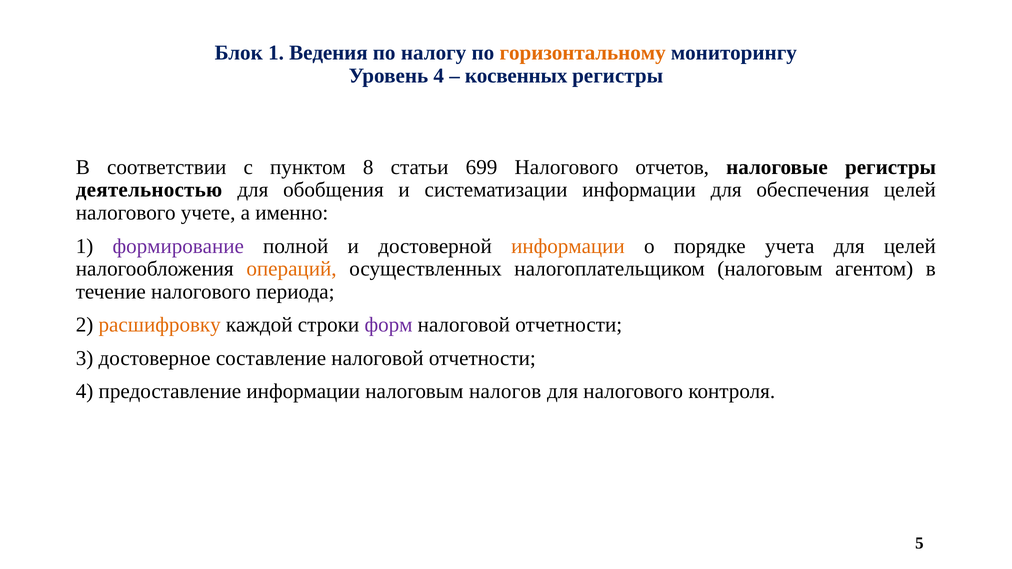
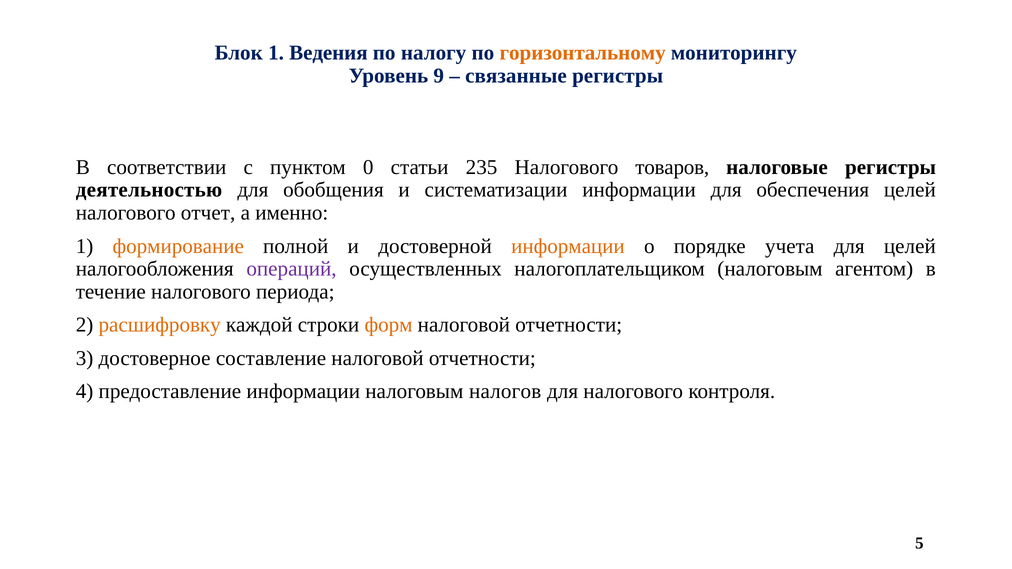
Уровень 4: 4 -> 9 (439, 76)
косвенных: косвенных -> связанные (516, 76)
8: 8 -> 0 (368, 167)
699: 699 -> 235 (482, 167)
отчетов: отчетов -> товаров (672, 167)
учете: учете -> отчет (208, 213)
формирование colour: purple -> orange (178, 246)
операций colour: orange -> purple (292, 269)
форм colour: purple -> orange (389, 325)
